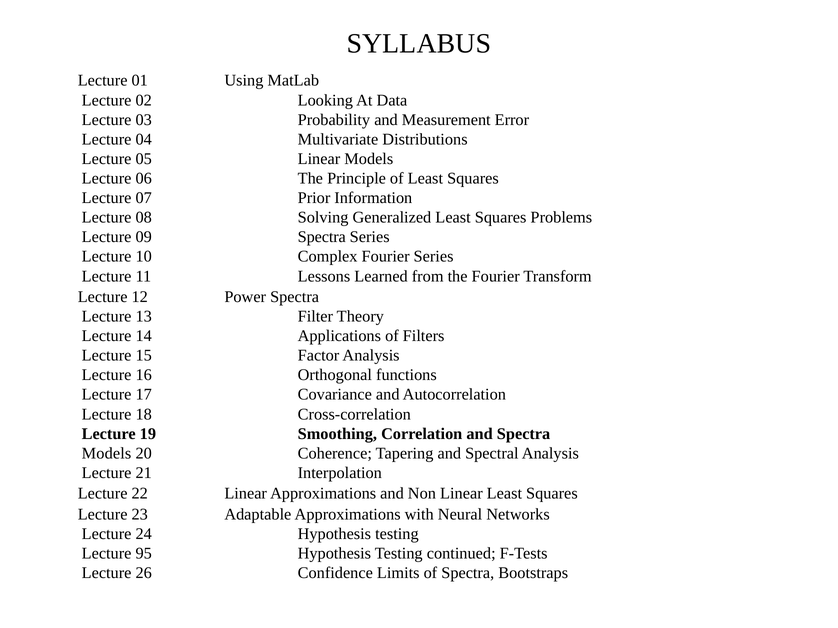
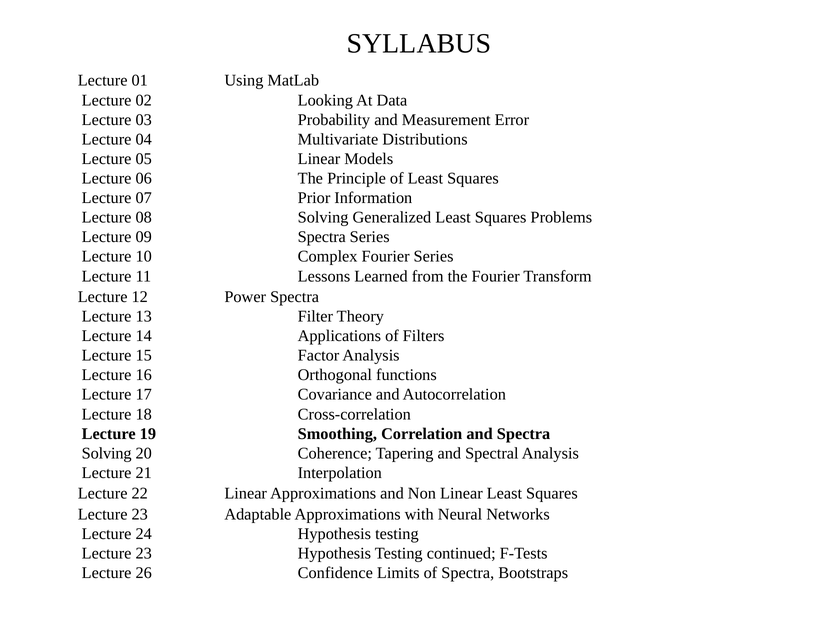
Models: Models -> Solving (107, 454)
95: 95 -> 23 (144, 554)
